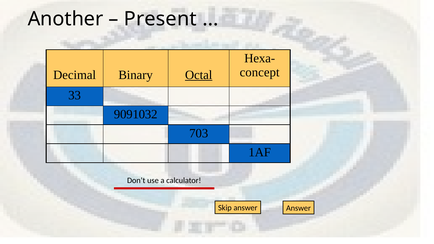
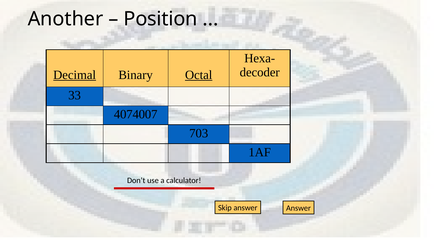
Present: Present -> Position (160, 19)
concept: concept -> decoder (260, 72)
Decimal underline: none -> present (75, 75)
9091032: 9091032 -> 4074007 (136, 115)
